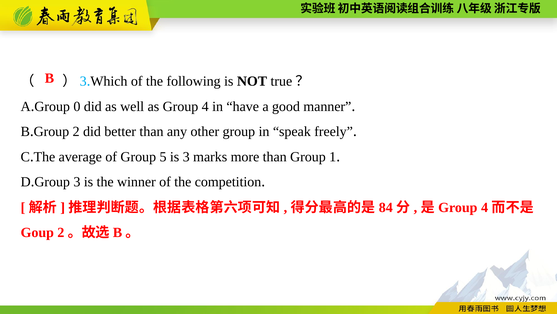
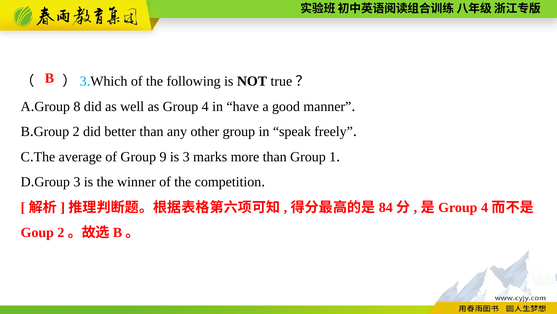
0: 0 -> 8 (77, 106)
5: 5 -> 9 (163, 156)
